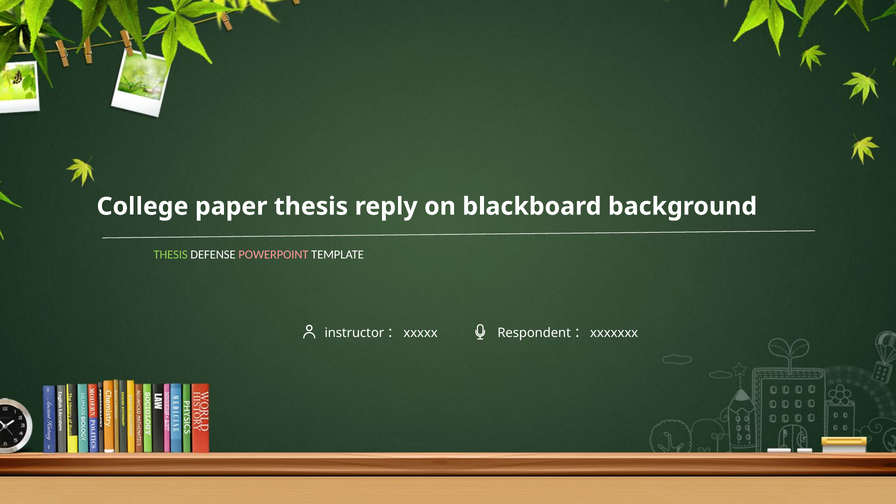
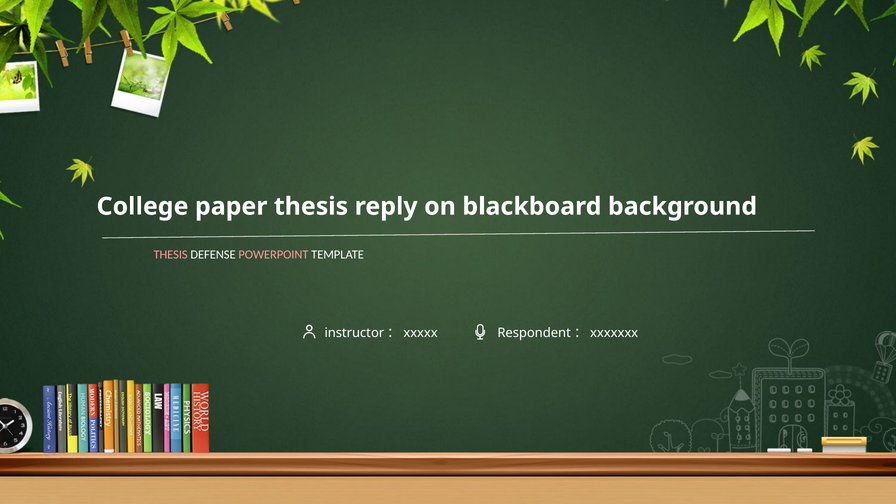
THESIS colour: light green -> pink (171, 254)
